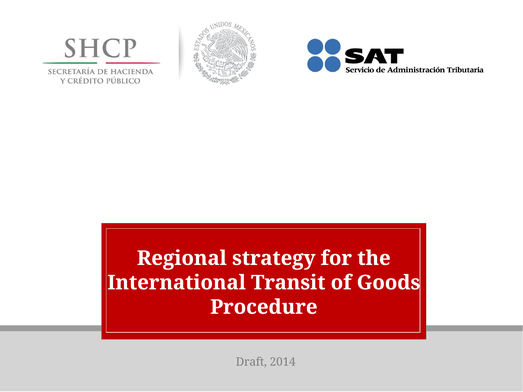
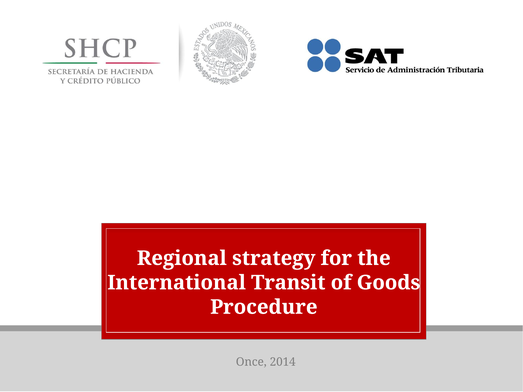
Draft: Draft -> Once (251, 362)
